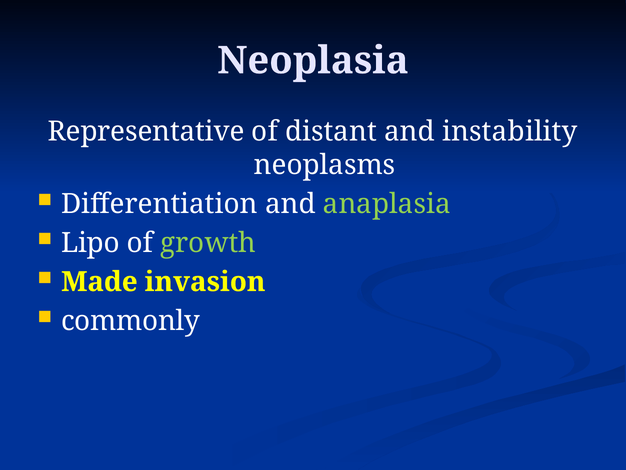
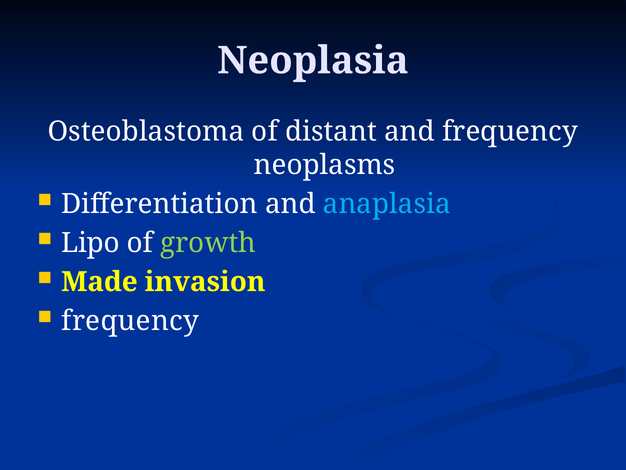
Representative: Representative -> Osteoblastoma (146, 131)
and instability: instability -> frequency (510, 131)
anaplasia colour: light green -> light blue (387, 204)
commonly: commonly -> frequency (130, 321)
